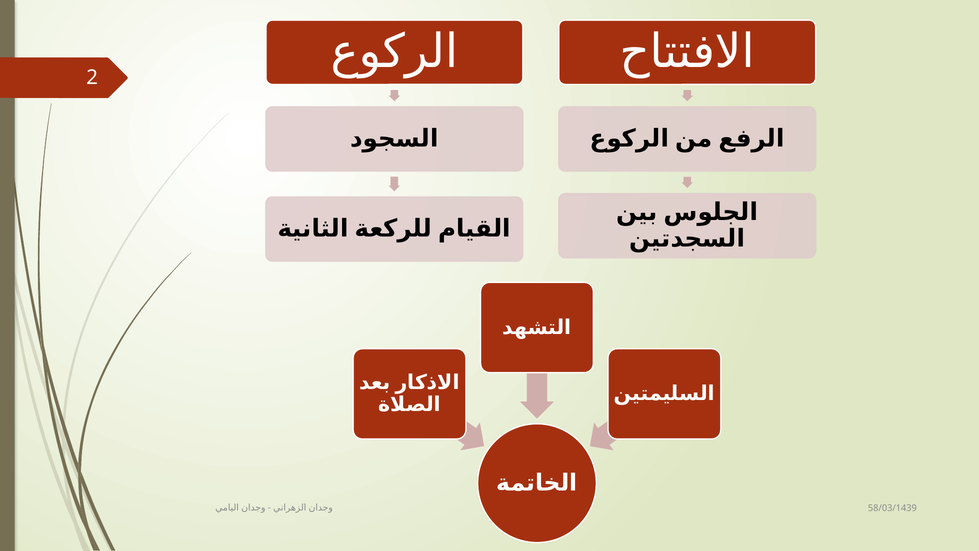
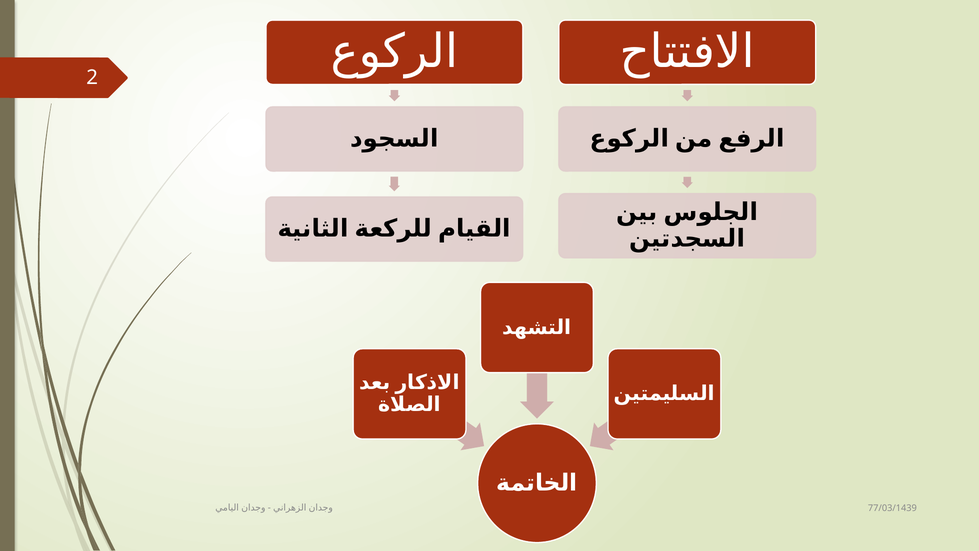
58/03/1439: 58/03/1439 -> 77/03/1439 (892, 508)
